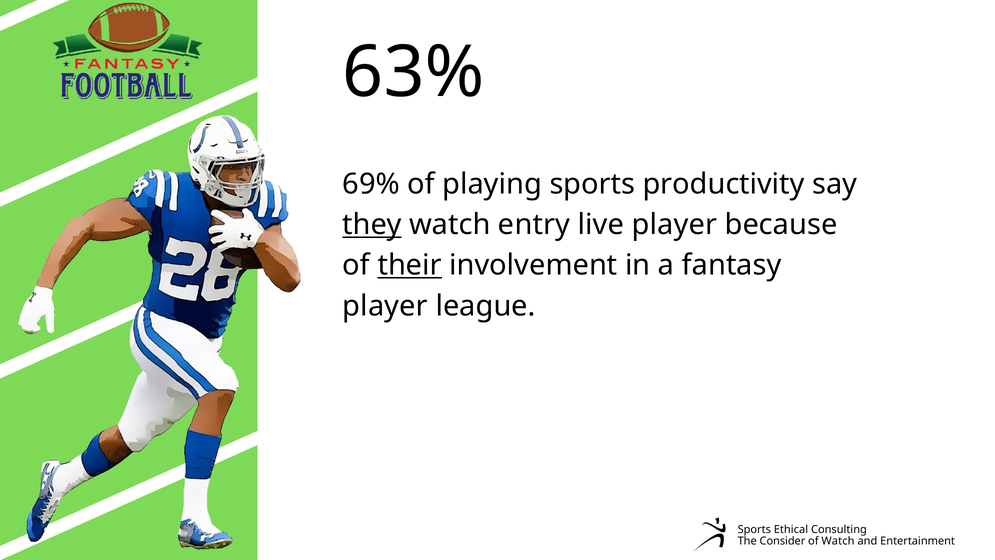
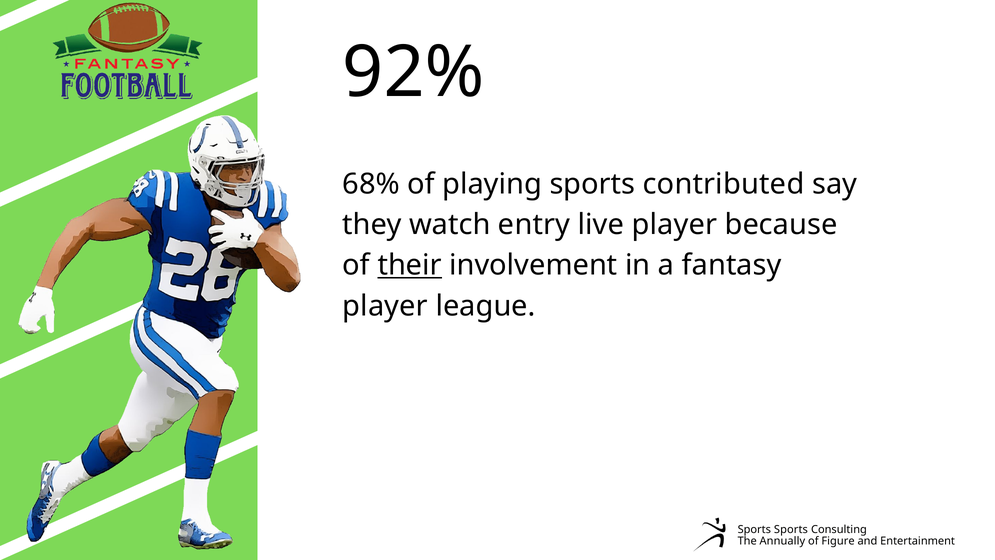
63%: 63% -> 92% (413, 73)
69%: 69% -> 68% (371, 184)
productivity: productivity -> contributed (724, 184)
they underline: present -> none (372, 225)
Sports Ethical: Ethical -> Sports (791, 529)
Consider: Consider -> Annually (782, 541)
of Watch: Watch -> Figure (838, 541)
